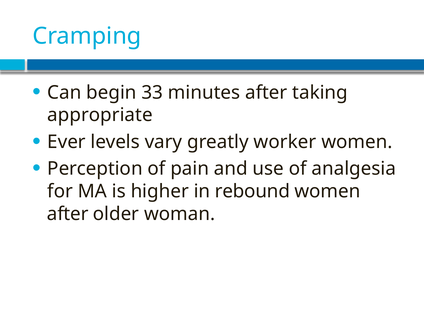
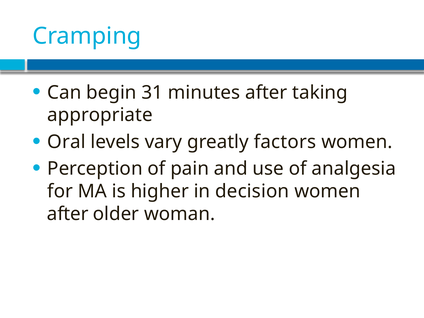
33: 33 -> 31 (152, 92)
Ever: Ever -> Oral (66, 142)
worker: worker -> factors (285, 142)
rebound: rebound -> decision (252, 191)
